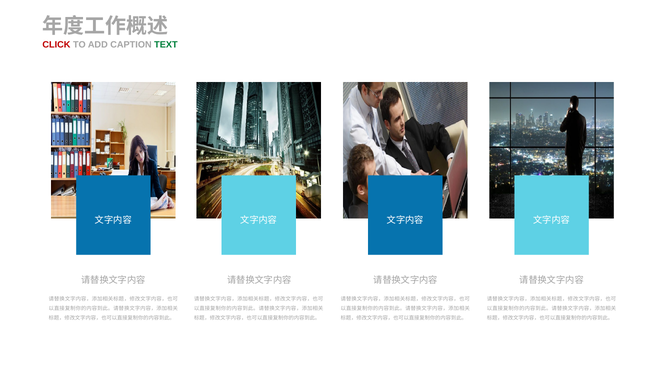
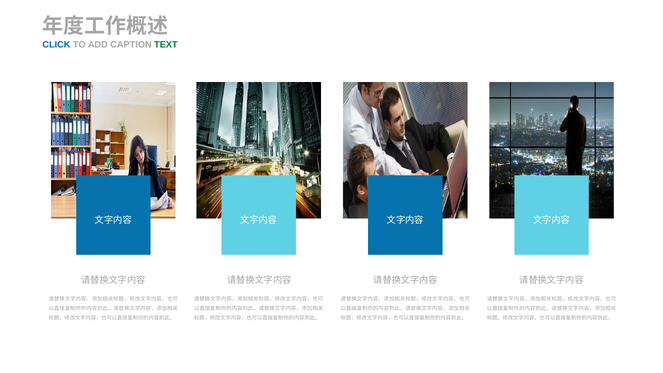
CLICK colour: red -> blue (56, 44)
